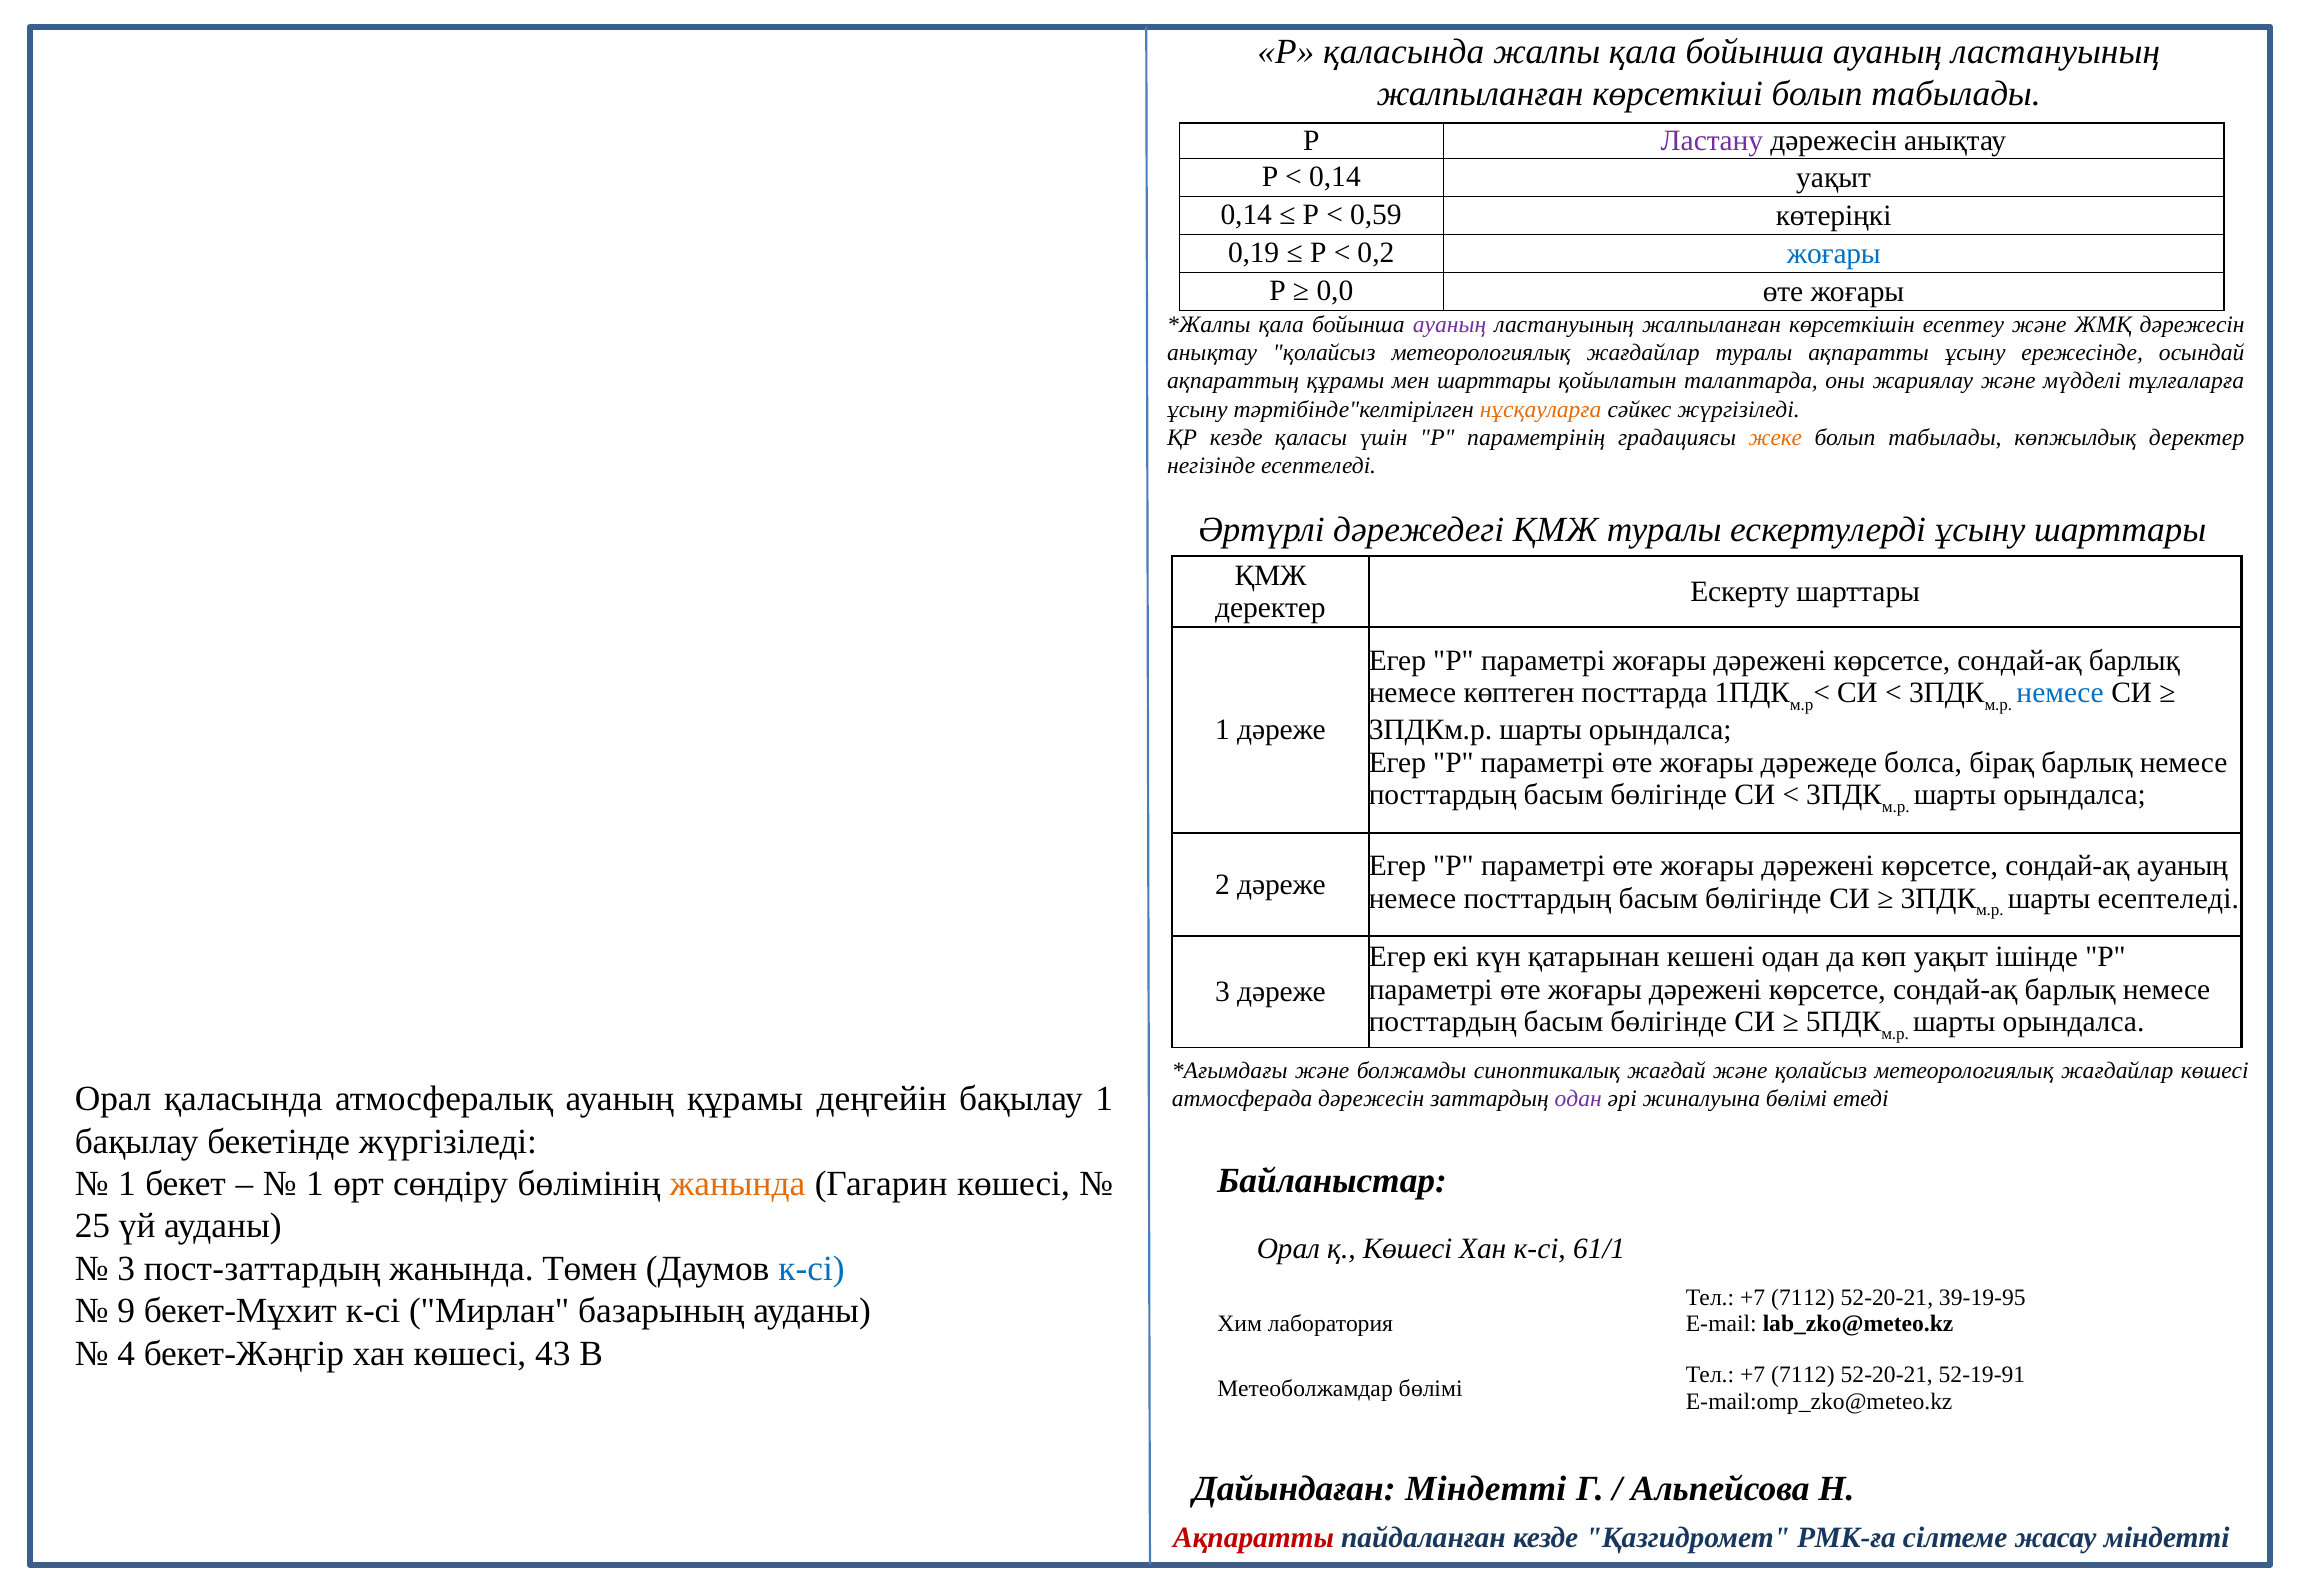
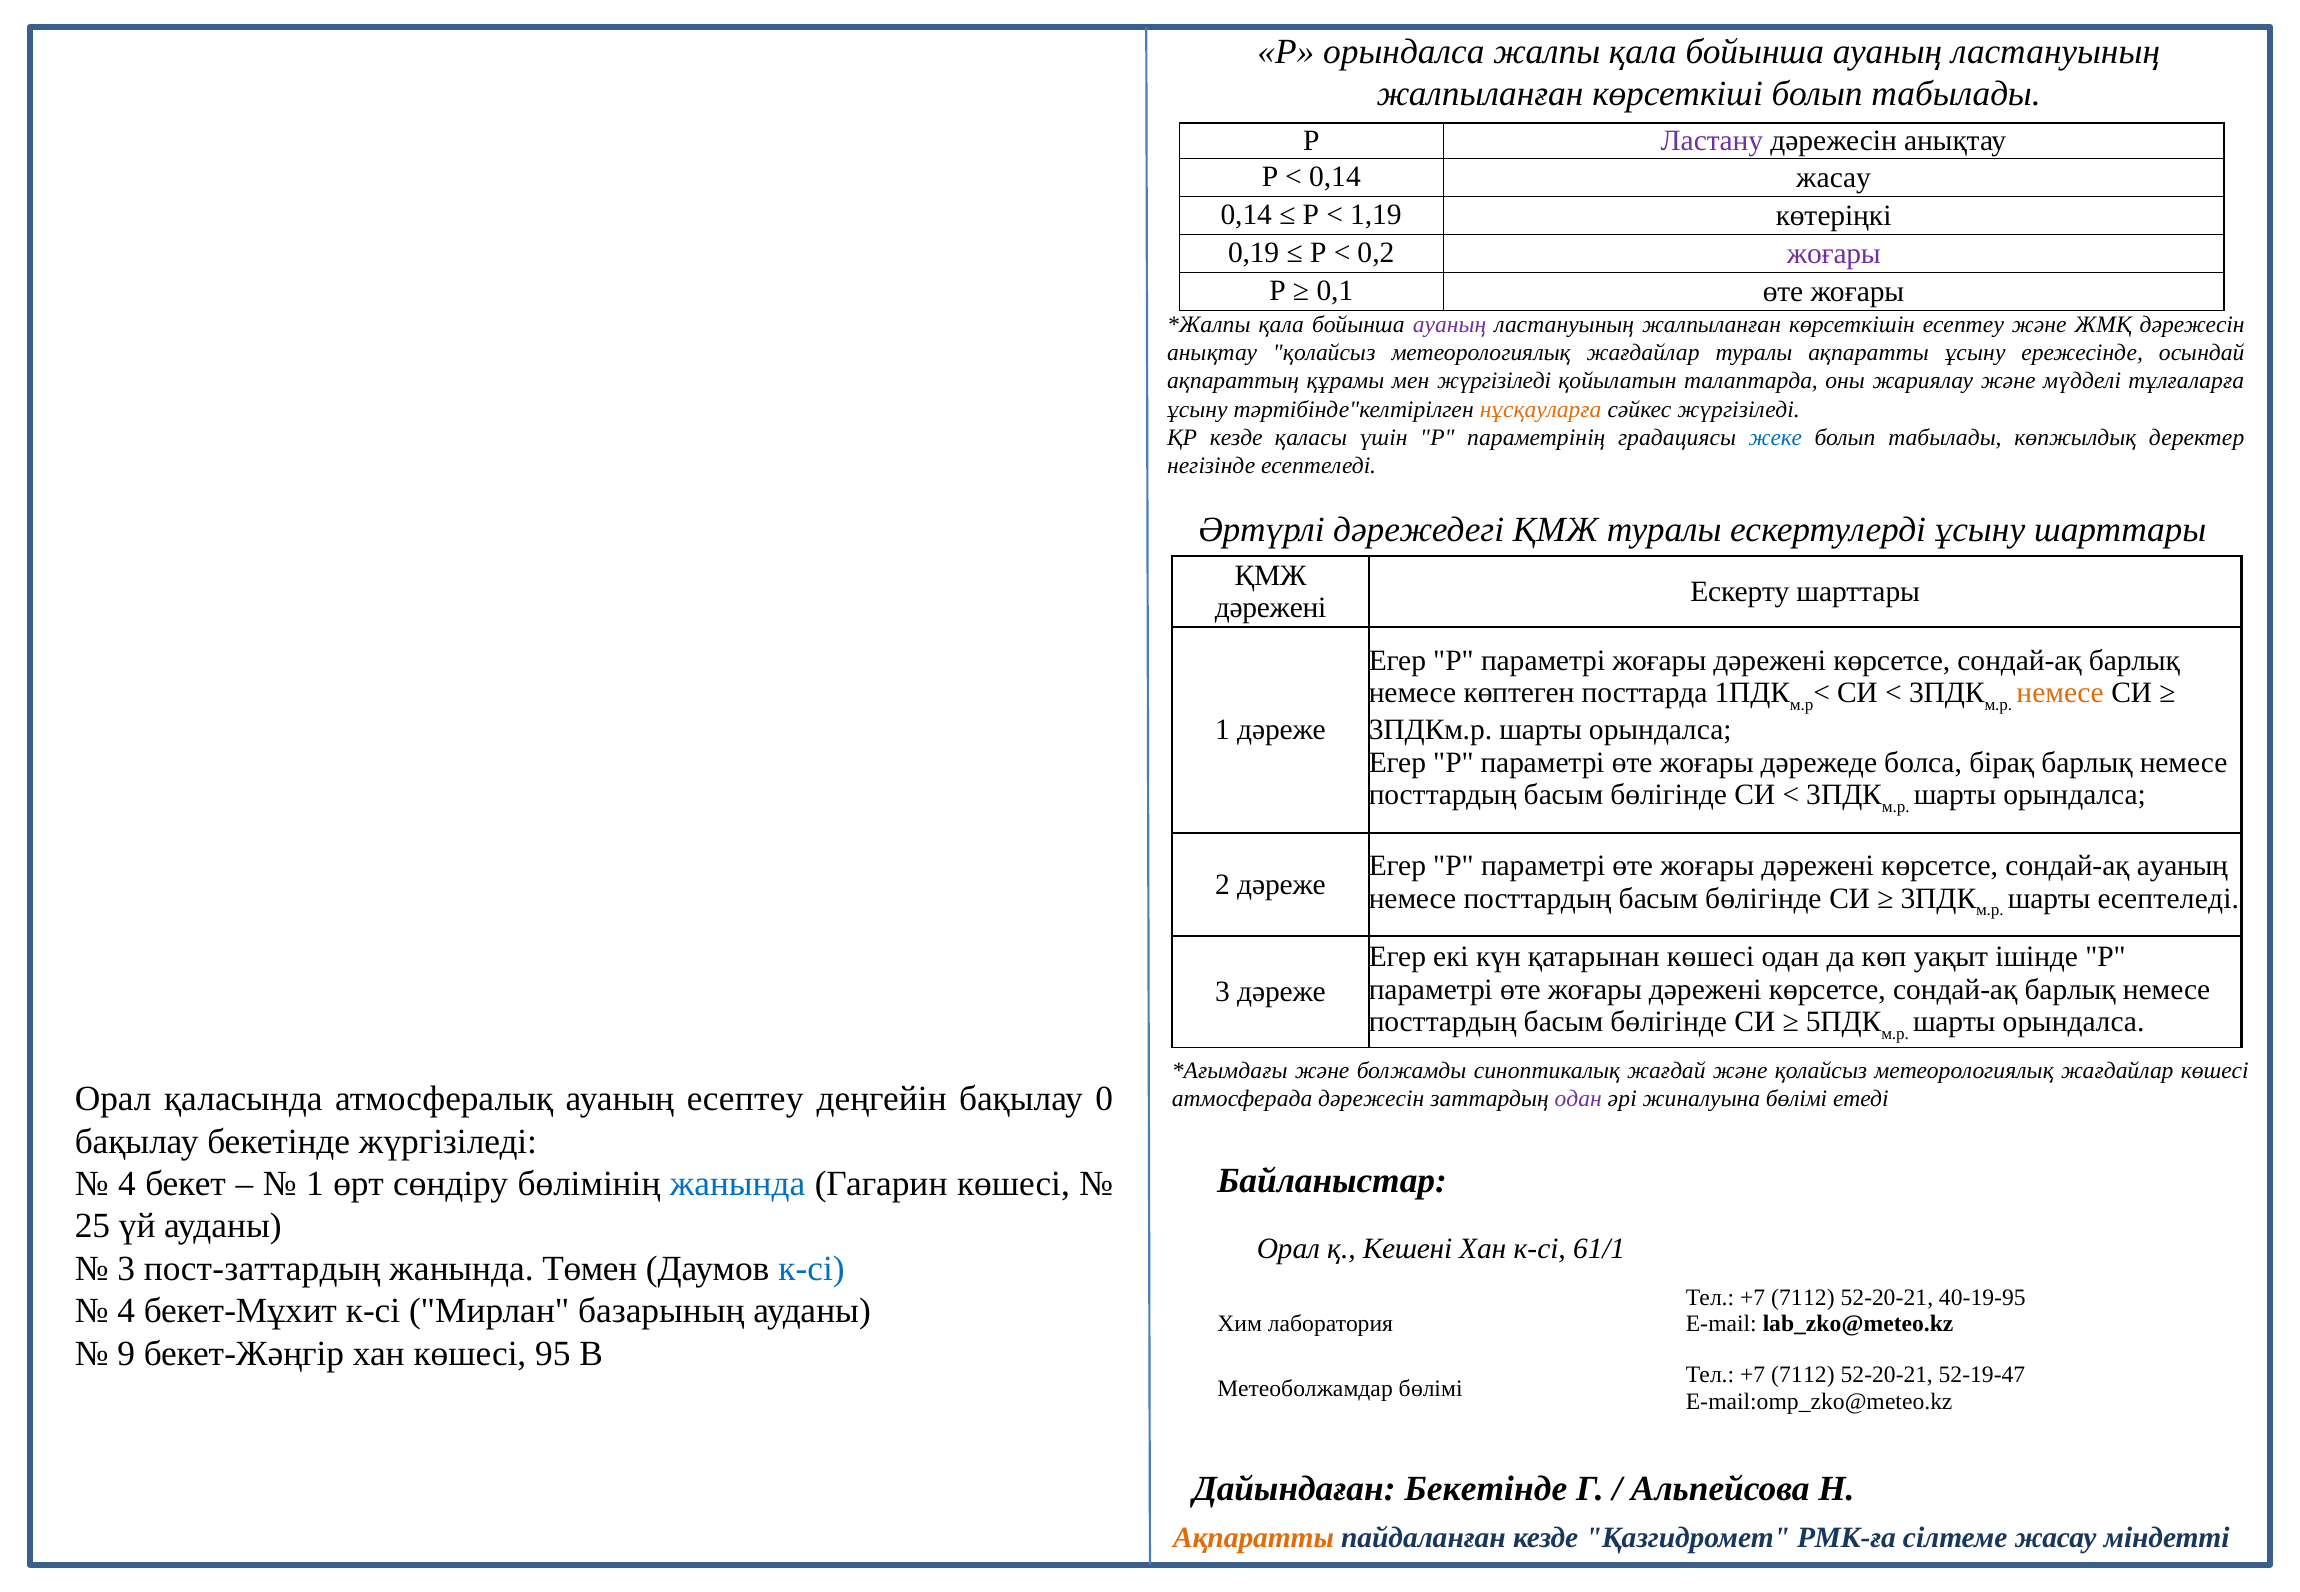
Р қаласында: қаласында -> орындалса (1404, 52)
0,14 уақыт: уақыт -> жасау (1834, 178)
0,59: 0,59 -> 1,19 (1376, 215)
жоғары colour: blue -> purple (1834, 253)
0,0: 0,0 -> 0,1 (1335, 291)
мен шарттары: шарттары -> жүргізіледі (1494, 381)
жеке colour: orange -> blue (1775, 438)
деректер: деректер -> дәрежені (1271, 608)
немесе colour: blue -> orange (2060, 693)
қатарынан кешені: кешені -> көшесі (1711, 957)
ауаның құрамы: құрамы -> есептеу (745, 1099)
бақылау 1: 1 -> 0 (1104, 1099)
1: 1 -> 4 (127, 1184)
жанында colour: orange -> blue (738, 1184)
қ Көшесі: Көшесі -> Кешені (1408, 1249)
39-19-95: 39-19-95 -> 40-19-95 (1982, 1297)
9: 9 -> 4 (126, 1311)
4: 4 -> 9 (126, 1354)
43: 43 -> 95 (553, 1354)
52-19-91: 52-19-91 -> 52-19-47 (1982, 1375)
Дайындаған Міндетті: Міндетті -> Бекетінде (1486, 1489)
Ақпаратты colour: red -> orange (1254, 1538)
